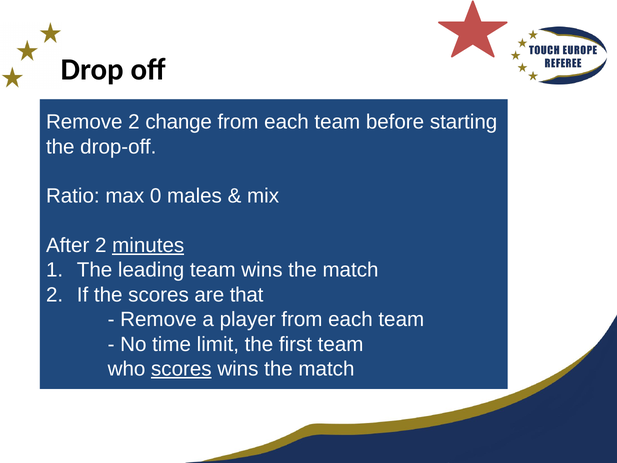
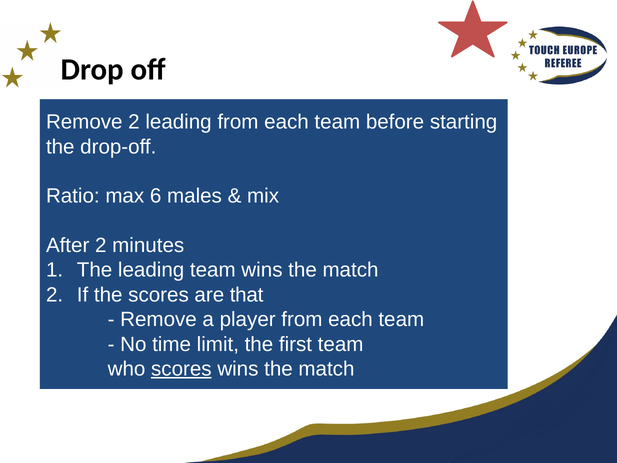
2 change: change -> leading (179, 122)
0: 0 -> 6 (156, 196)
minutes underline: present -> none (148, 245)
